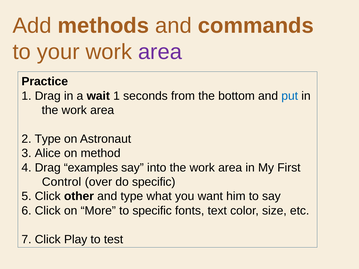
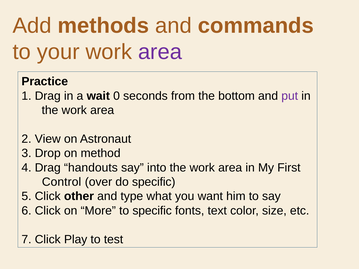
wait 1: 1 -> 0 (117, 96)
put colour: blue -> purple (290, 96)
2 Type: Type -> View (48, 139)
Alice: Alice -> Drop (48, 153)
examples: examples -> handouts (91, 168)
